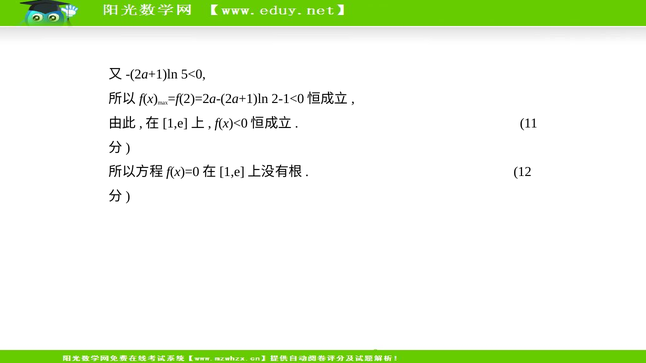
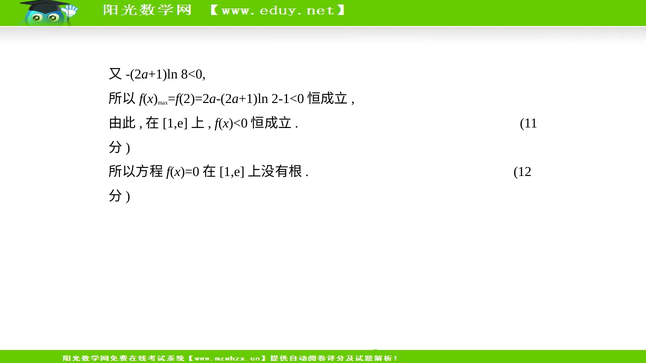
5<0: 5<0 -> 8<0 (193, 75)
